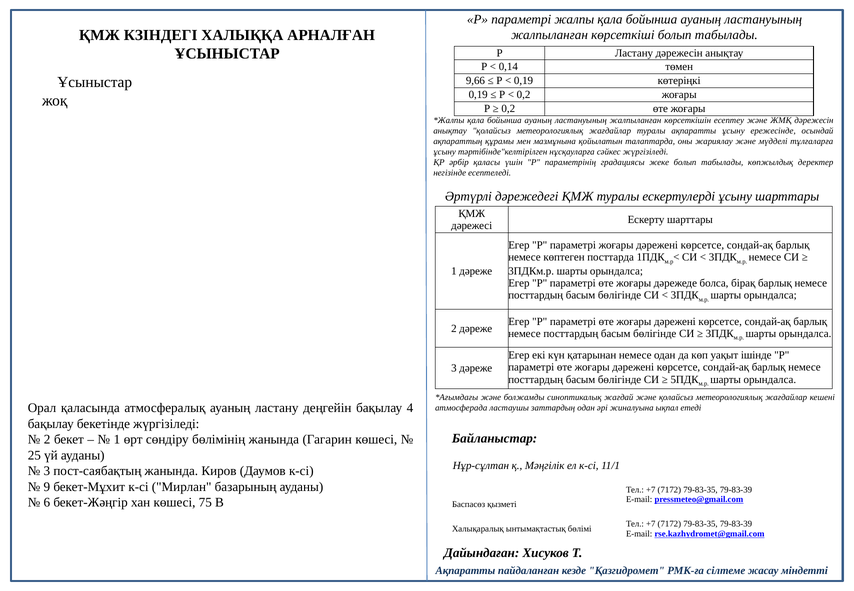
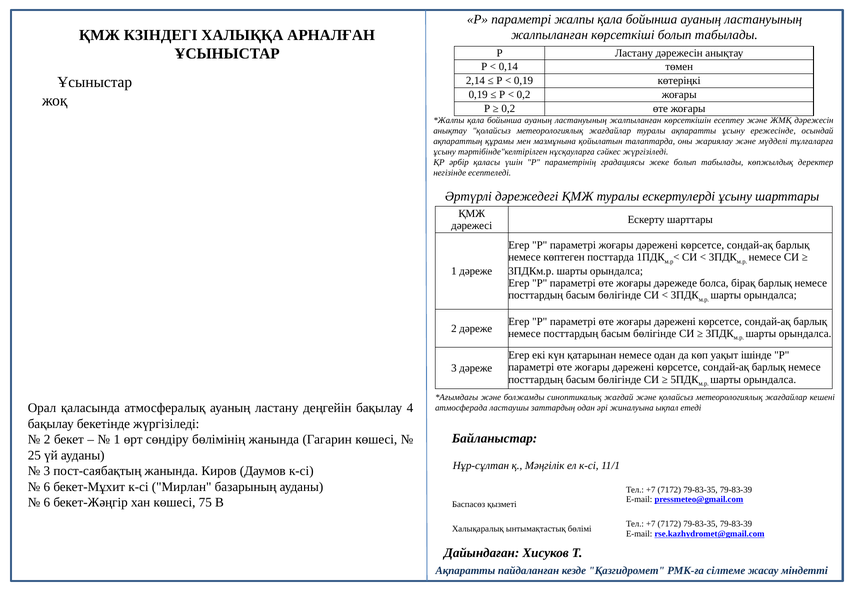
9,66: 9,66 -> 2,14 (475, 81)
9: 9 -> 6 (47, 487)
